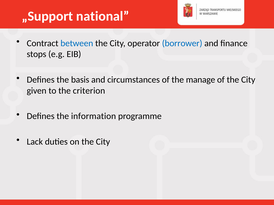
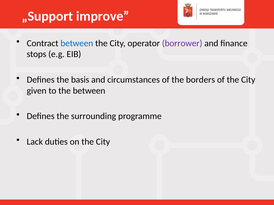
national: national -> improve (103, 16)
borrower colour: blue -> purple (182, 43)
manage: manage -> borders (200, 80)
the criterion: criterion -> between (89, 91)
information: information -> surrounding (94, 116)
